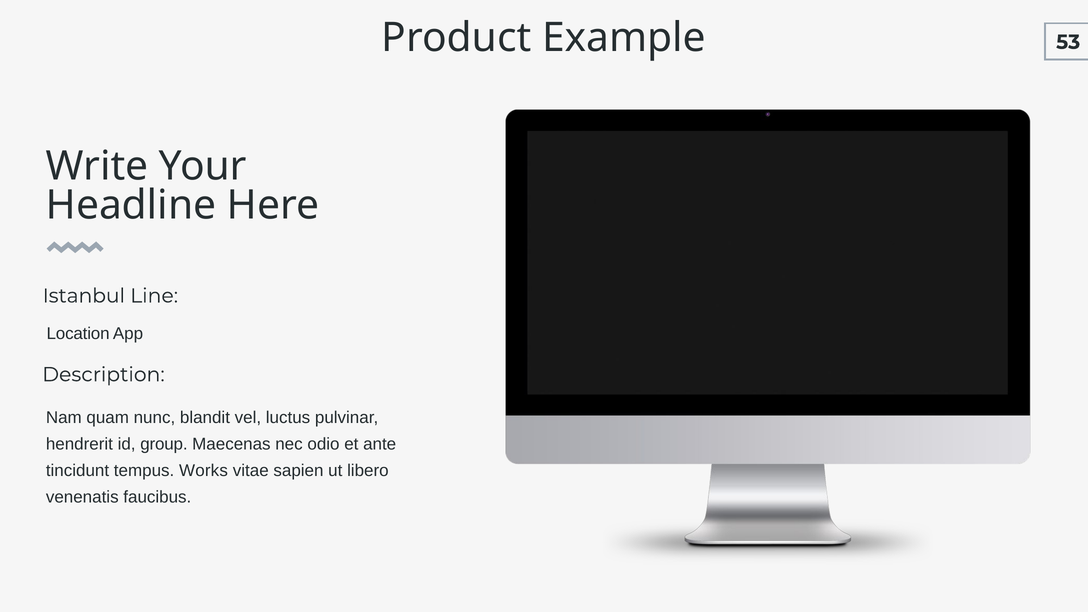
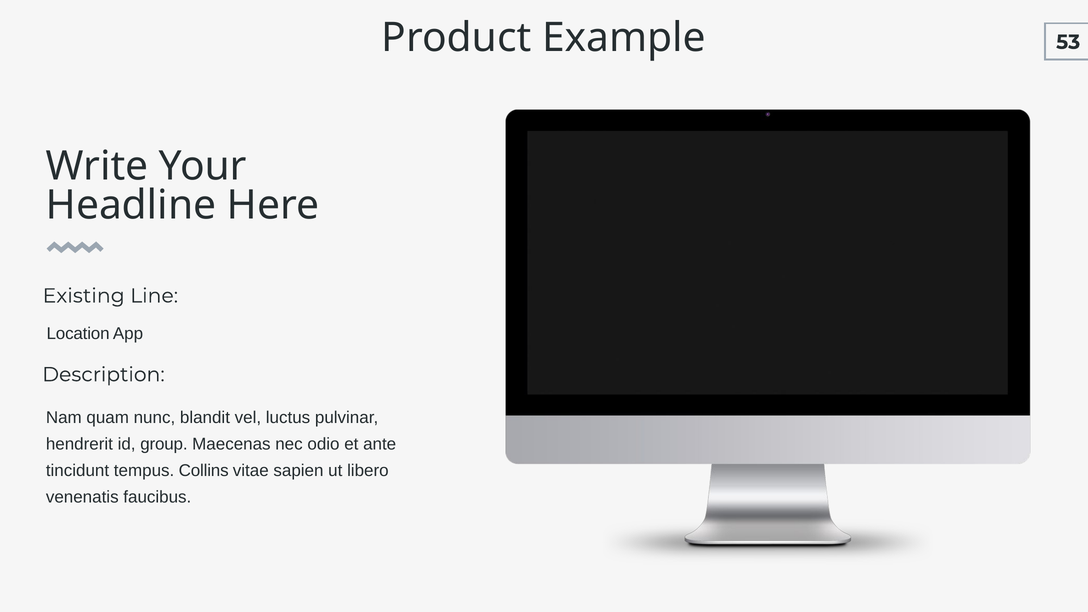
Istanbul: Istanbul -> Existing (84, 296)
Works: Works -> Collins (204, 471)
